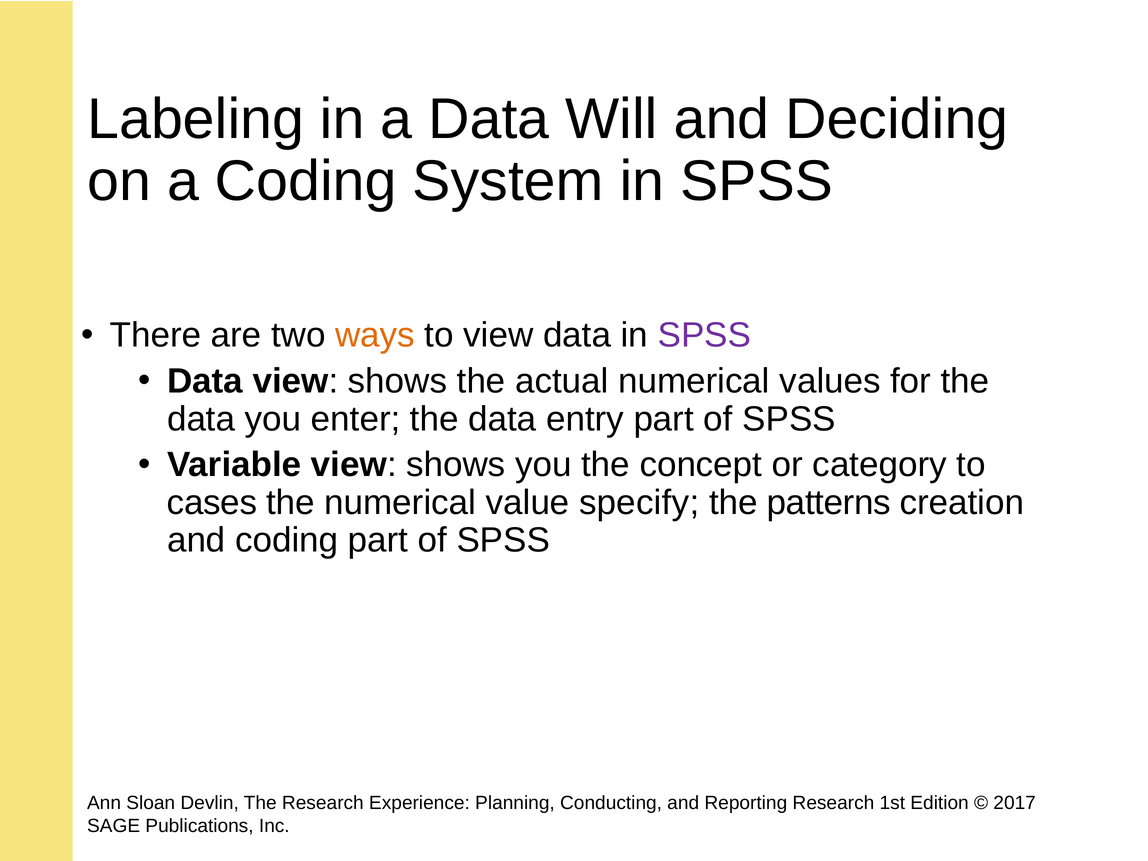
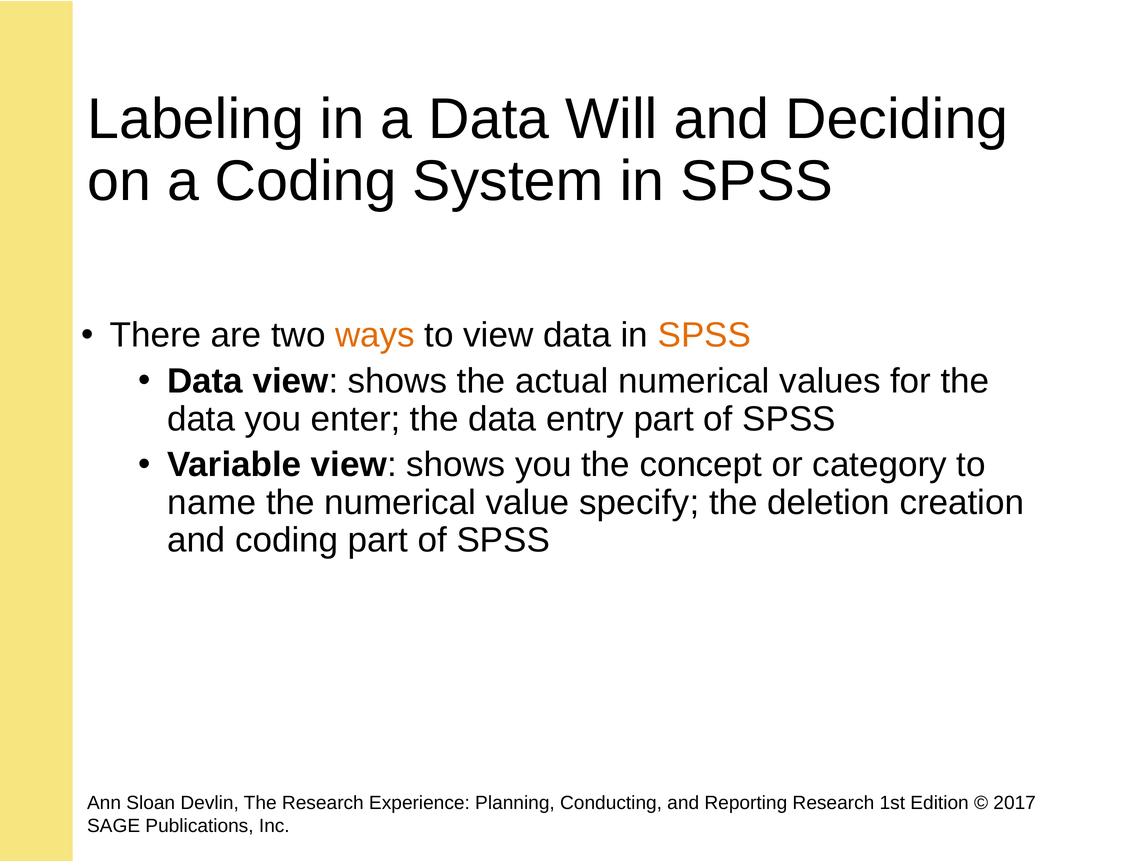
SPSS colour: purple -> orange (704, 335)
cases: cases -> name (212, 503)
patterns: patterns -> deletion (829, 503)
